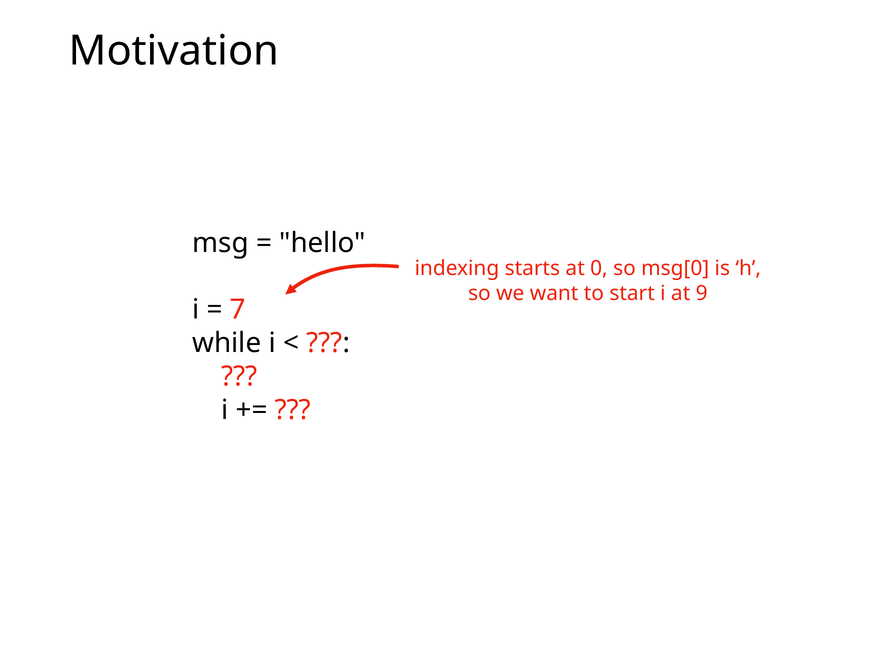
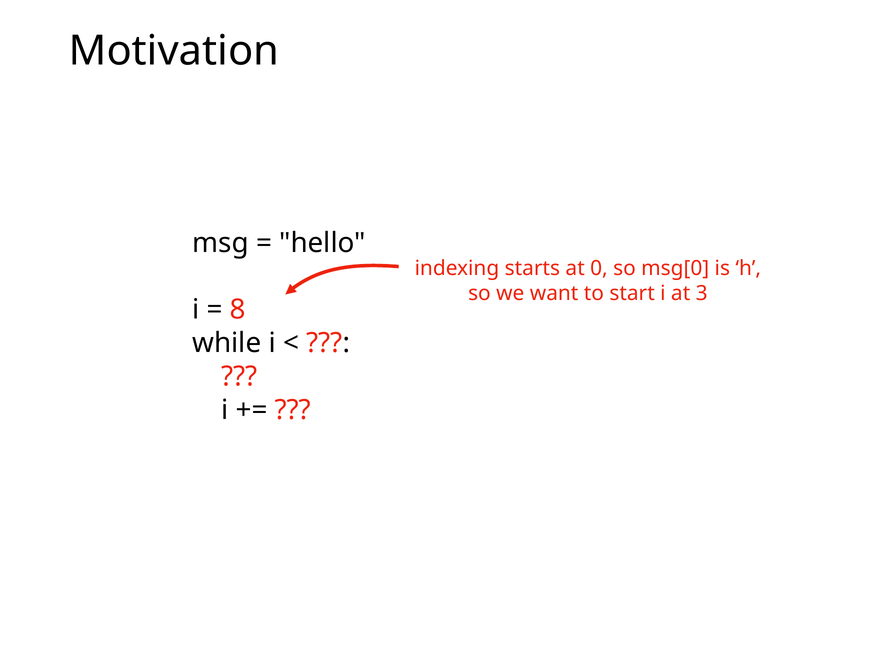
9: 9 -> 3 (702, 293)
7: 7 -> 8 (238, 310)
